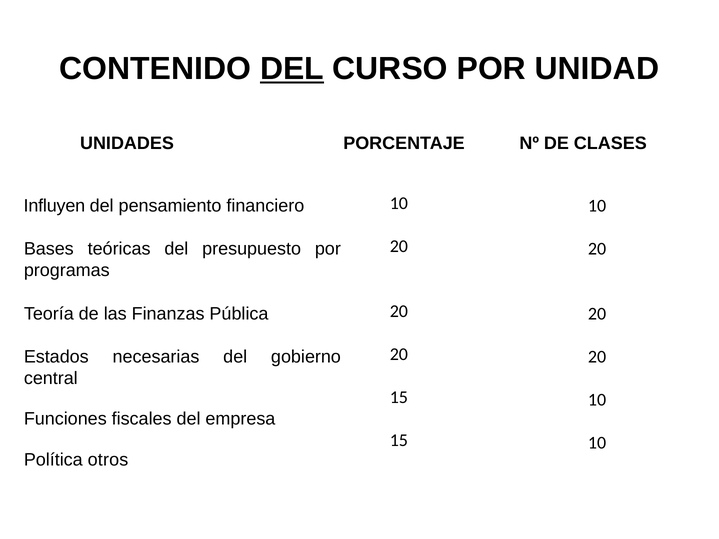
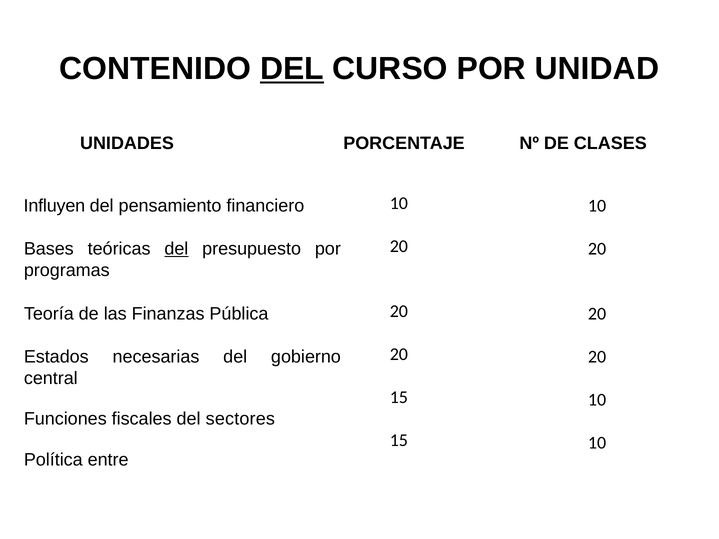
del underline: none -> present (176, 249)
empresa: empresa -> sectores (240, 419)
otros: otros -> entre (108, 460)
